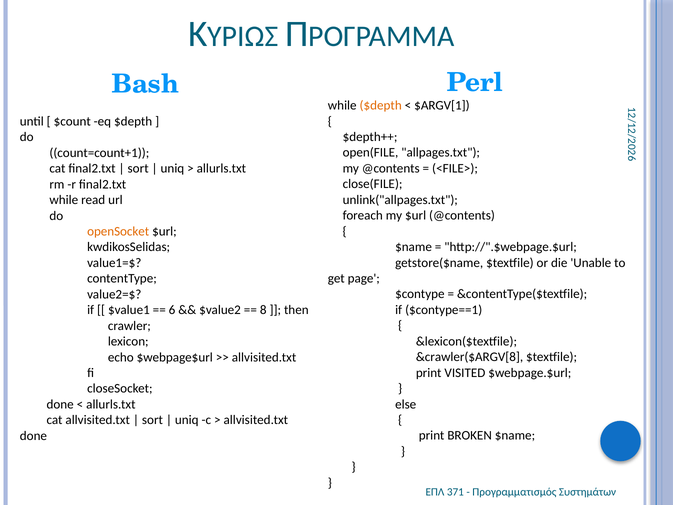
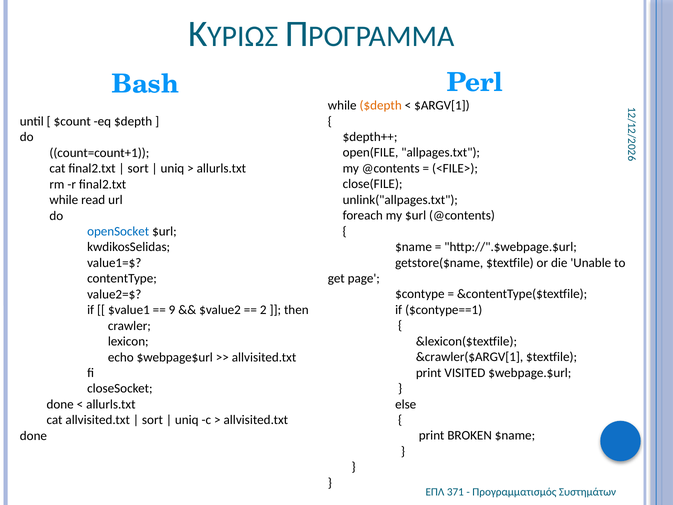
openSocket colour: orange -> blue (118, 231)
6: 6 -> 9 (172, 310)
8: 8 -> 2 (263, 310)
&crawler($ARGV[8: &crawler($ARGV[8 -> &crawler($ARGV[1 (470, 357)
